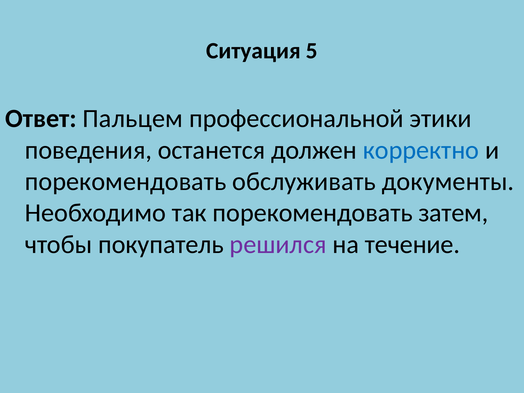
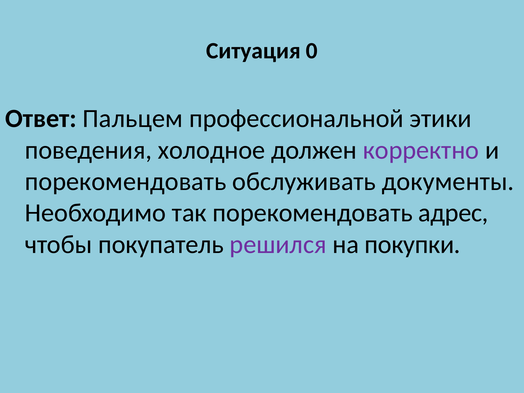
5: 5 -> 0 (312, 51)
останется: останется -> холодное (212, 150)
корректно colour: blue -> purple (421, 150)
затем: затем -> адрес (453, 213)
течение: течение -> покупки (413, 244)
